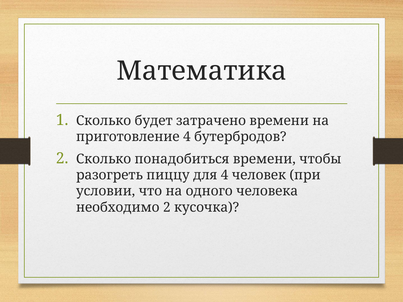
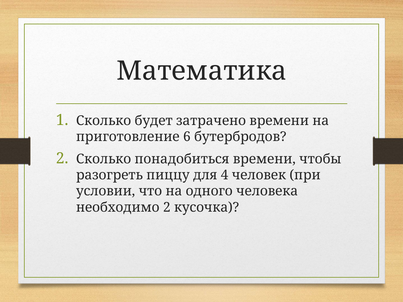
приготовление 4: 4 -> 6 (187, 137)
